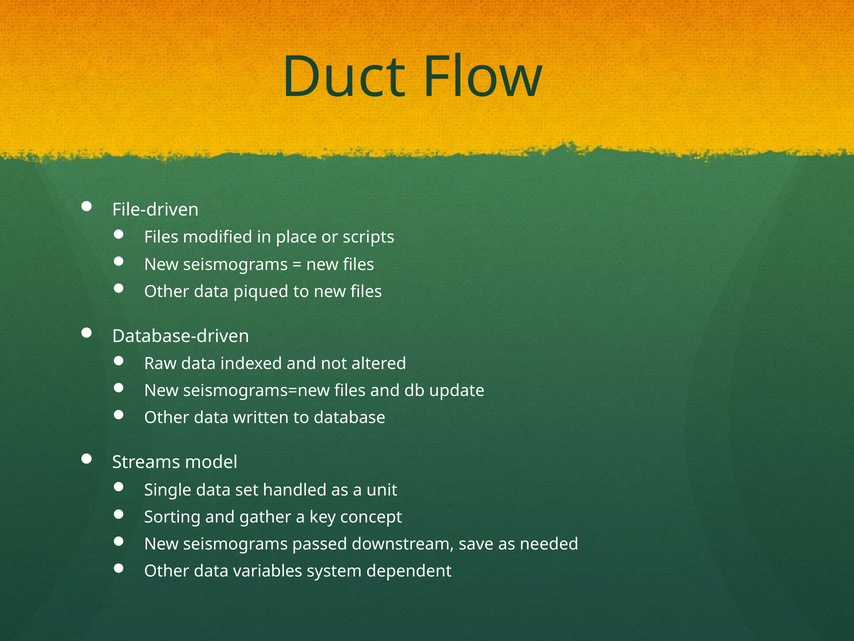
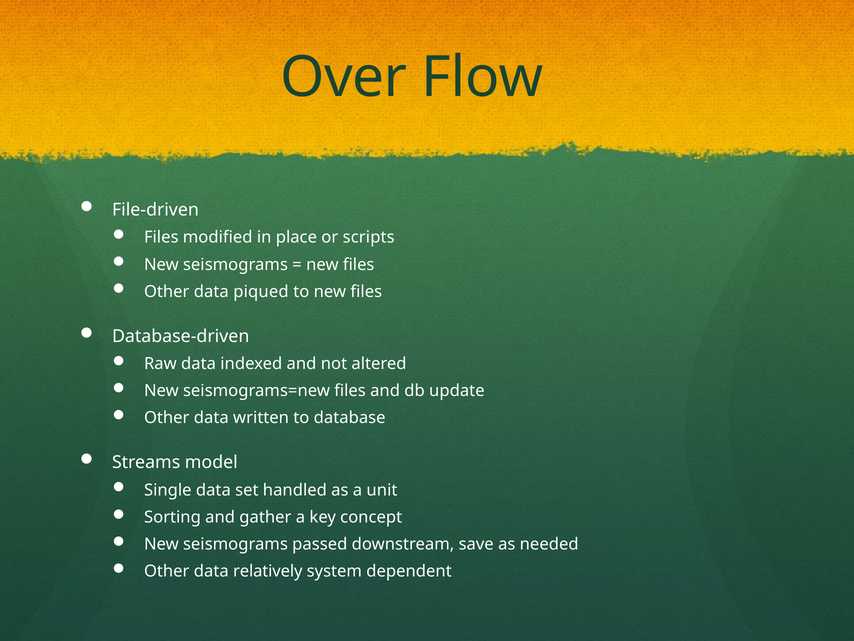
Duct: Duct -> Over (344, 78)
variables: variables -> relatively (268, 571)
